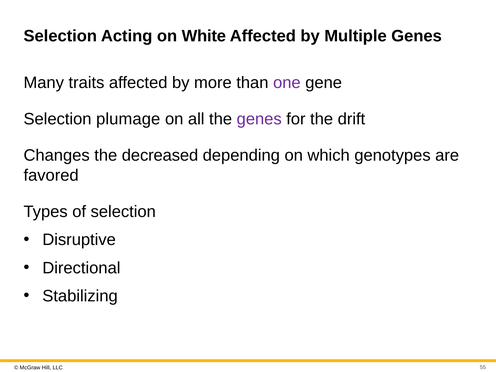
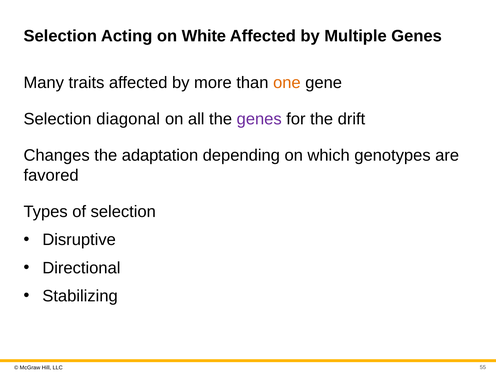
one colour: purple -> orange (287, 83)
plumage: plumage -> diagonal (128, 119)
decreased: decreased -> adaptation (160, 156)
